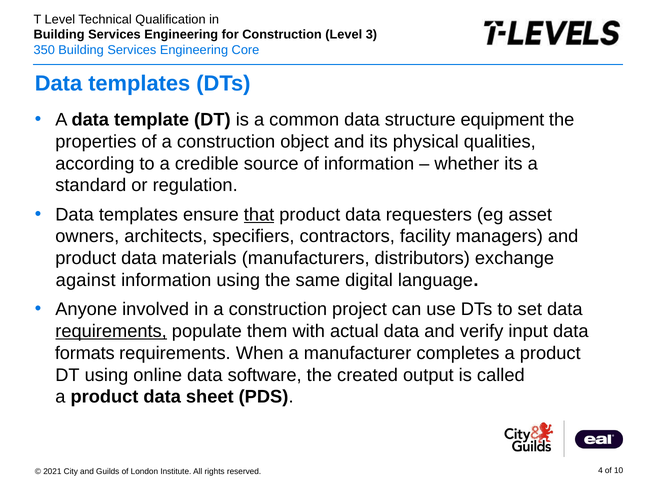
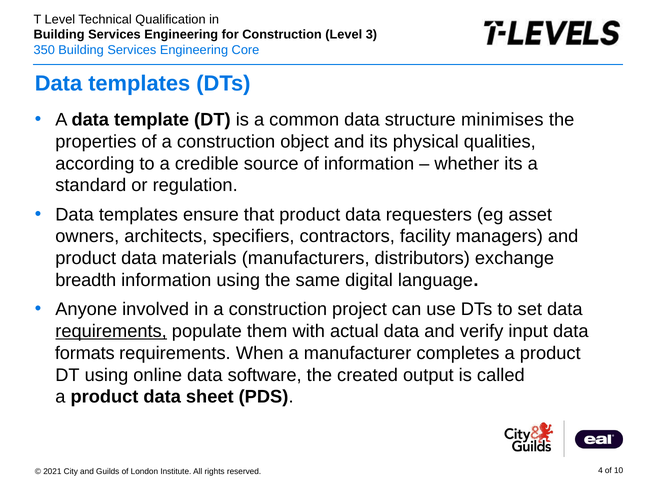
equipment: equipment -> minimises (502, 120)
that underline: present -> none (259, 215)
against: against -> breadth (86, 280)
